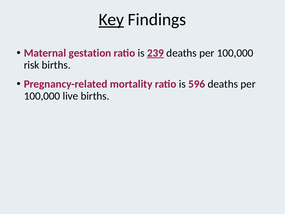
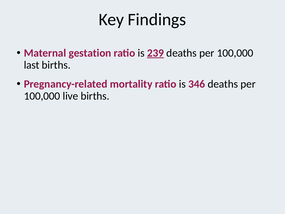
Key underline: present -> none (111, 19)
risk: risk -> last (32, 65)
596: 596 -> 346 (197, 84)
